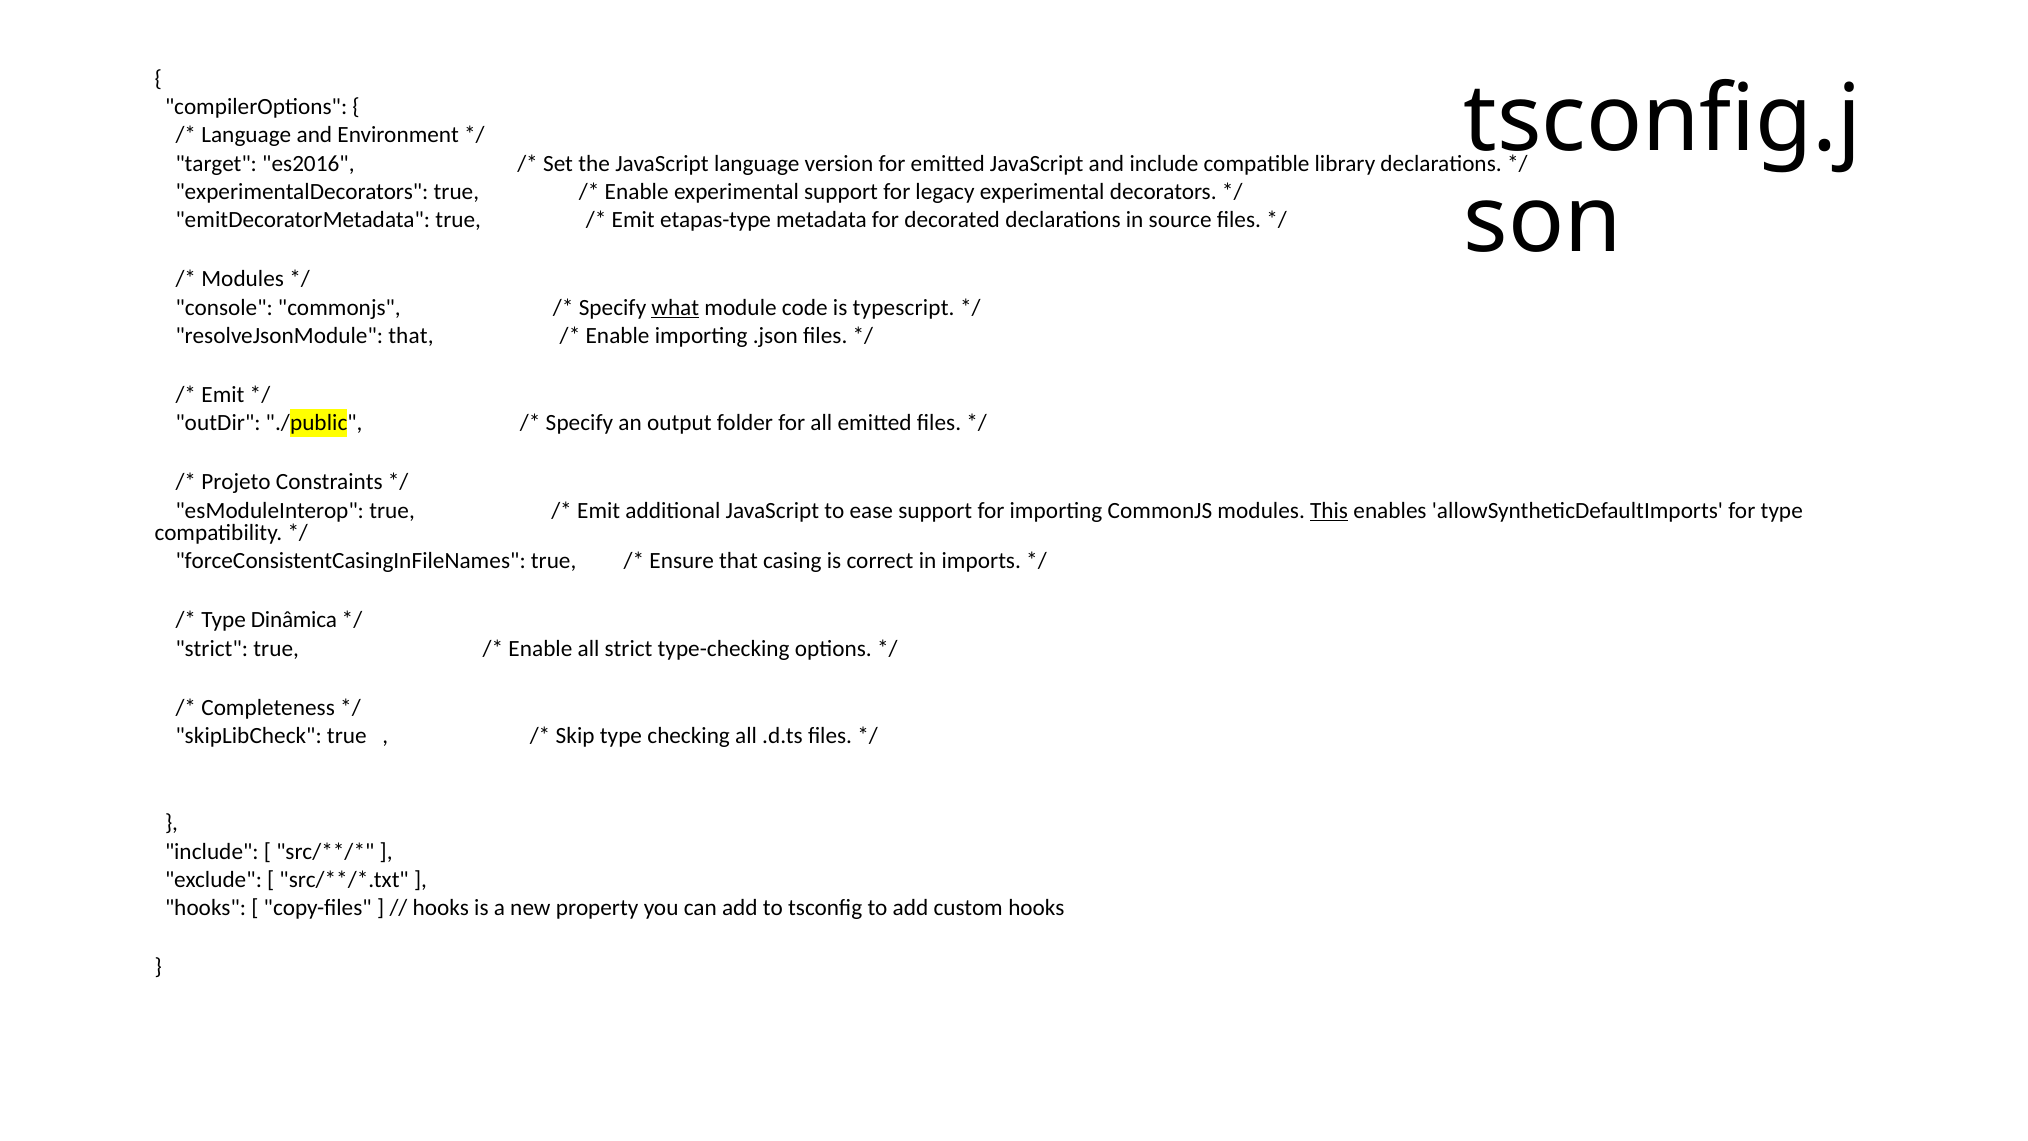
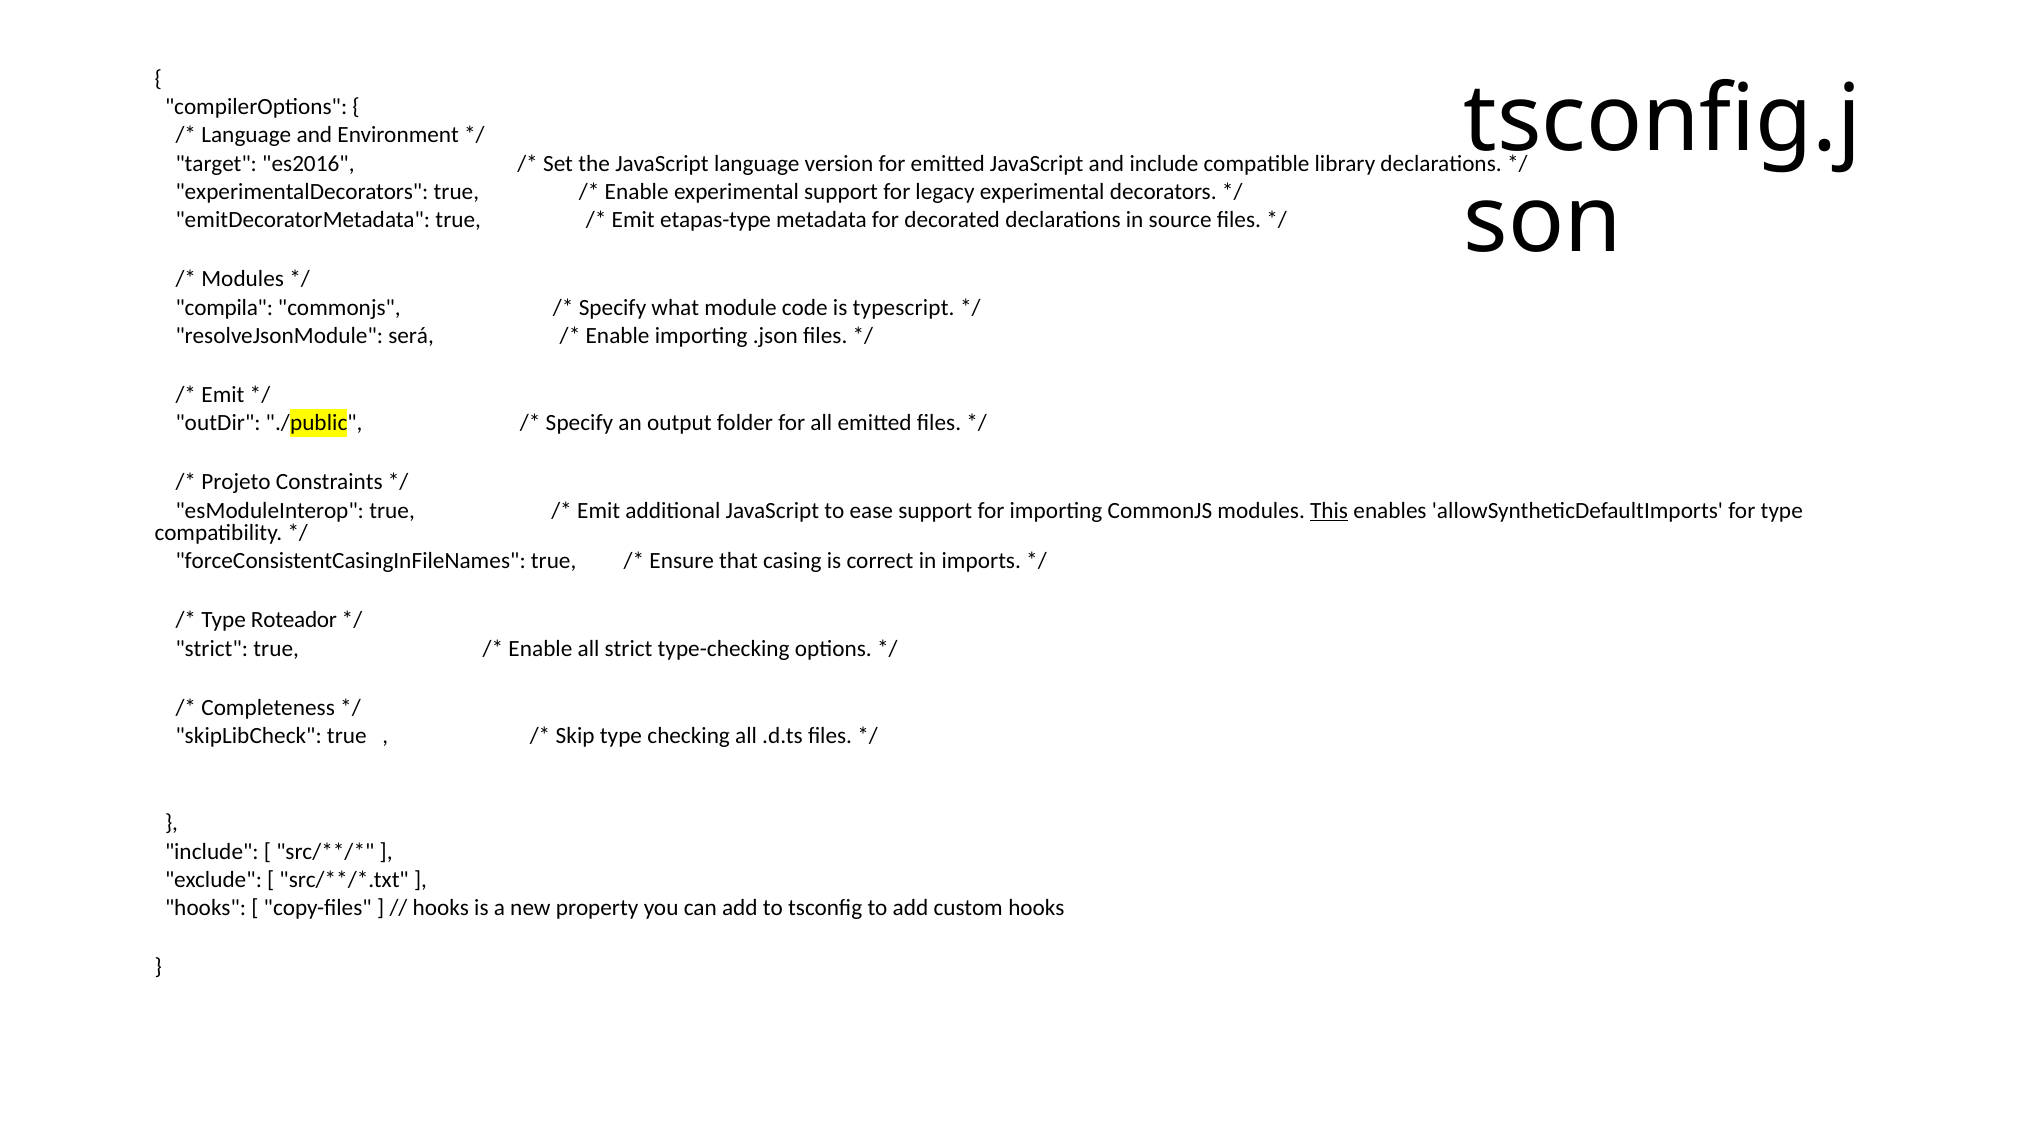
console: console -> compila (224, 307)
what underline: present -> none (675, 307)
resolveJsonModule that: that -> será (411, 336)
Dinâmica: Dinâmica -> Roteador (294, 620)
